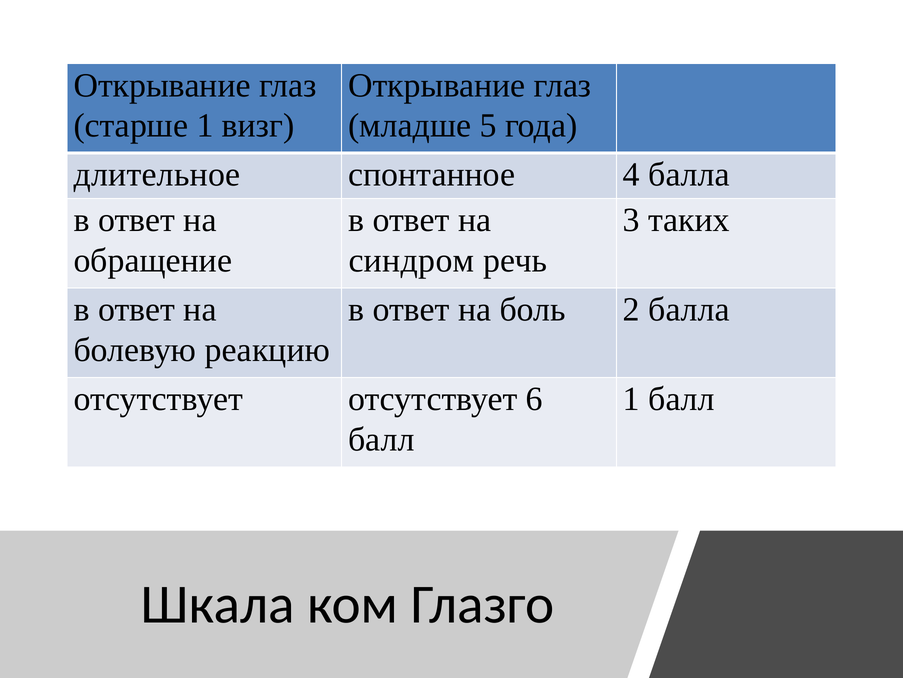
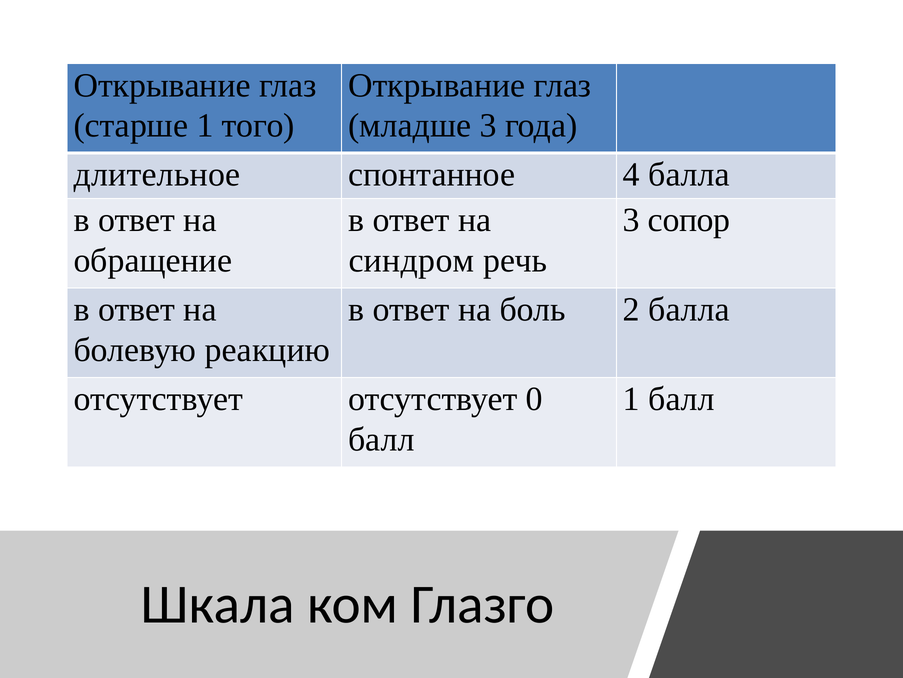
визг: визг -> того (258, 125)
младше 5: 5 -> 3 (488, 125)
таких: таких -> сопор (689, 220)
6: 6 -> 0 (534, 399)
